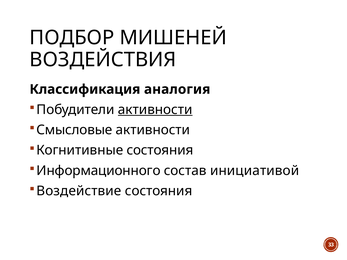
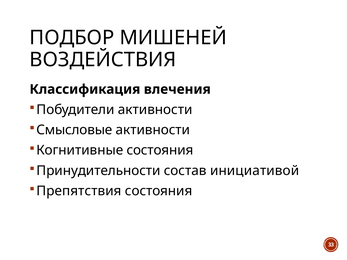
аналогия: аналогия -> влечения (177, 89)
активности underline: present -> none (155, 110)
Информационного: Информационного -> Принудительности (98, 171)
Воздействие: Воздействие -> Препятствия (79, 191)
